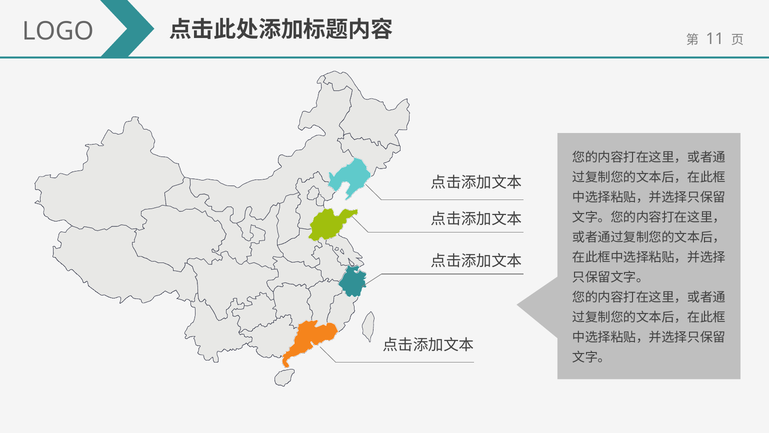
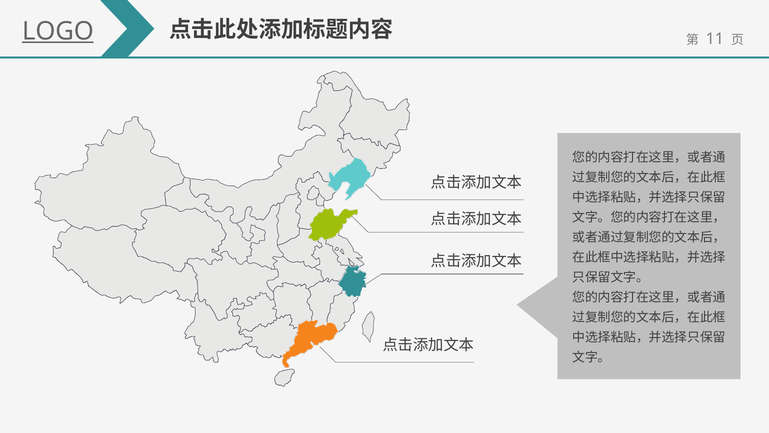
LOGO underline: none -> present (58, 31)
